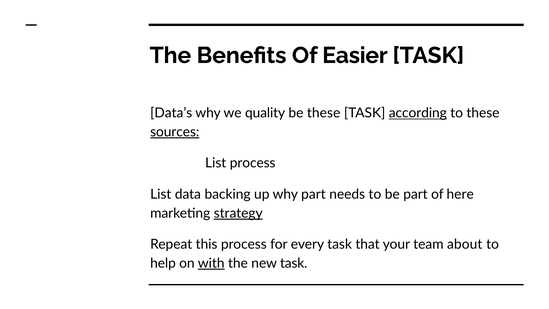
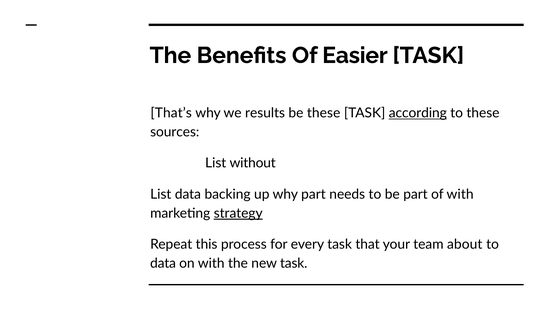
Data’s: Data’s -> That’s (171, 113)
quality: quality -> results (265, 113)
sources underline: present -> none (175, 132)
List process: process -> without (253, 163)
of here: here -> with (460, 194)
help: help -> data (163, 263)
with underline: present -> none (211, 263)
